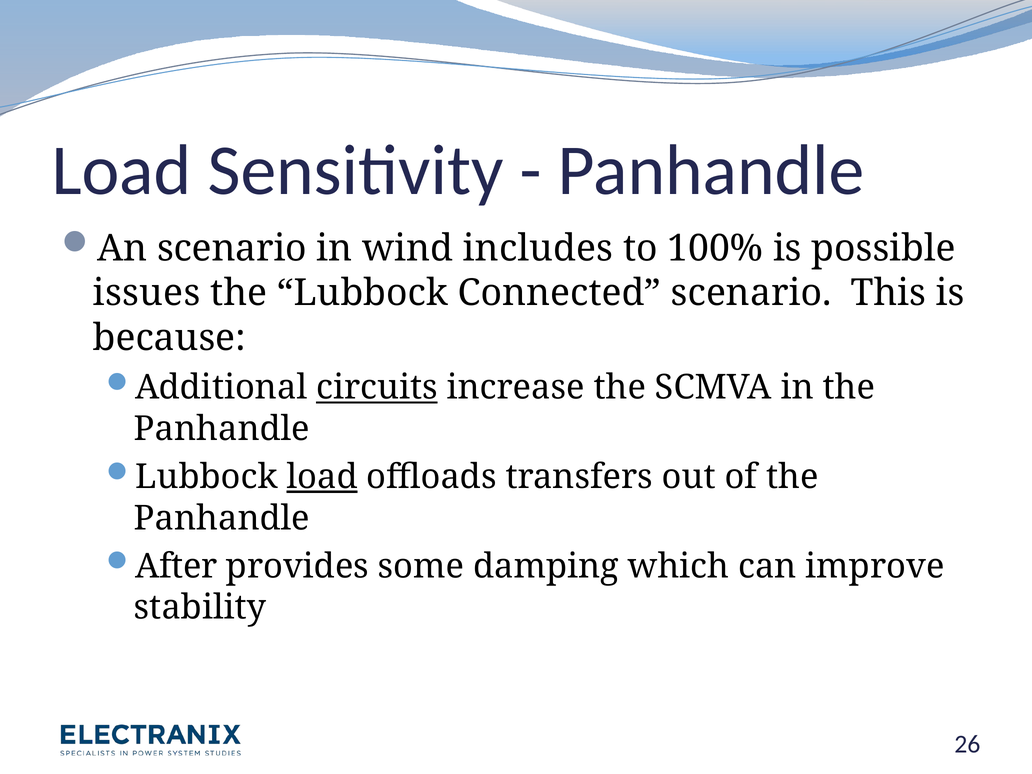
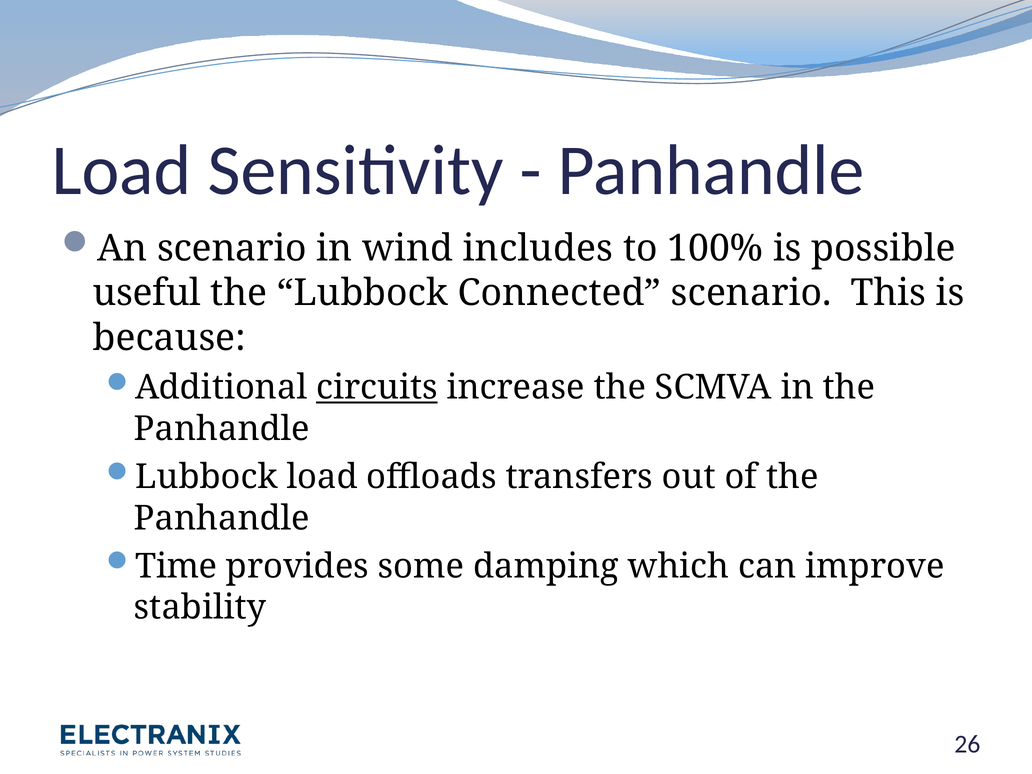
issues: issues -> useful (147, 293)
load underline: present -> none (322, 477)
After: After -> Time (176, 566)
